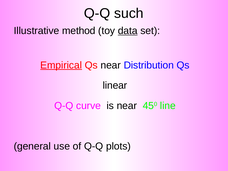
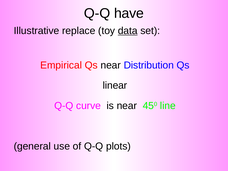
such: such -> have (129, 13)
method: method -> replace (79, 31)
Empirical underline: present -> none (61, 65)
